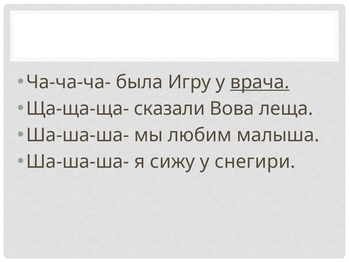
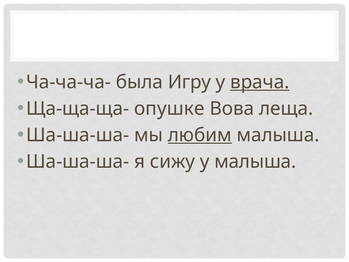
сказали: сказали -> опушке (169, 109)
любим underline: none -> present (200, 135)
у снегири: снегири -> малыша (255, 161)
